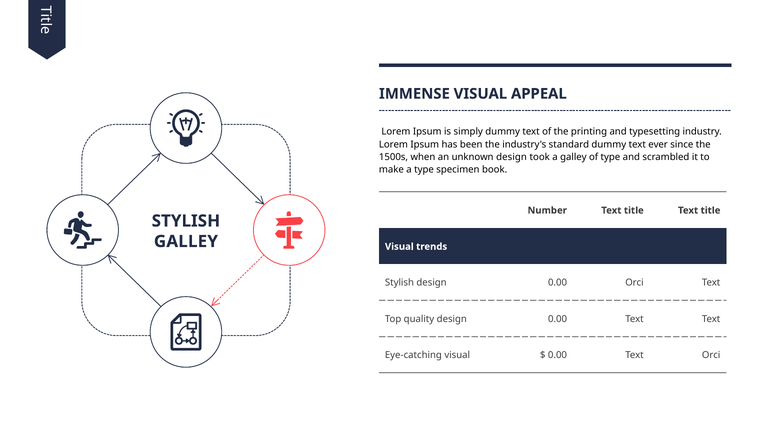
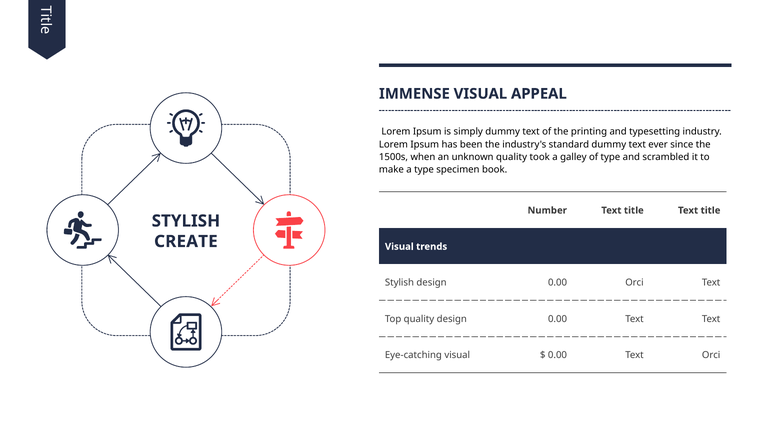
unknown design: design -> quality (512, 157)
GALLEY: GALLEY -> CREATE (186, 241)
